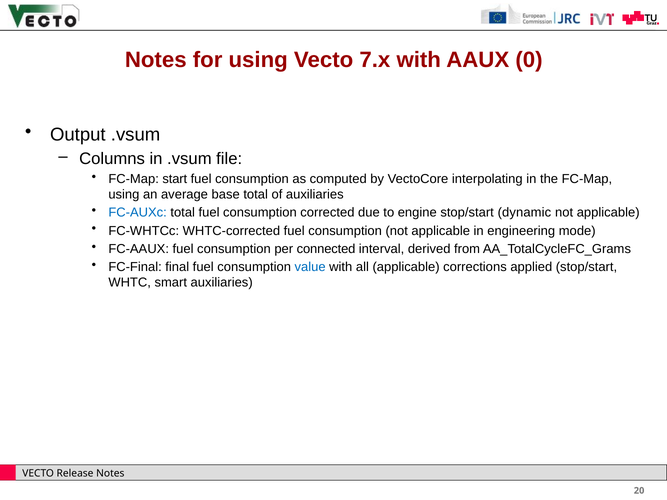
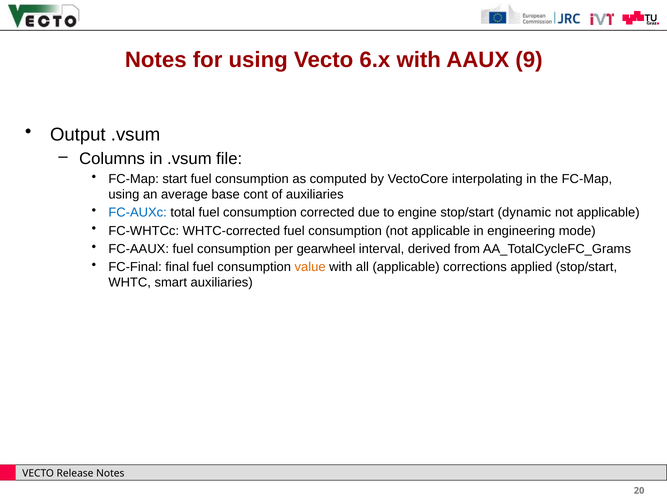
7.x: 7.x -> 6.x (375, 60)
0: 0 -> 9 (529, 60)
base total: total -> cont (256, 195)
connected: connected -> gearwheel (326, 249)
value colour: blue -> orange (310, 267)
